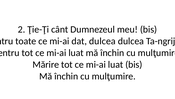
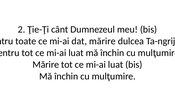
dat dulcea: dulcea -> mărire (102, 41)
